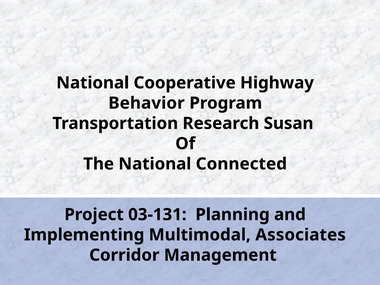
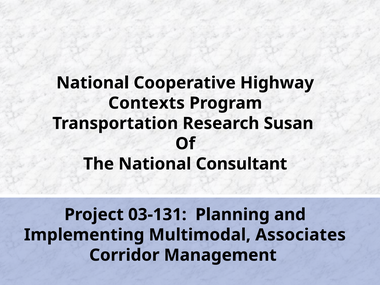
Behavior: Behavior -> Contexts (147, 103)
Connected: Connected -> Consultant (241, 164)
